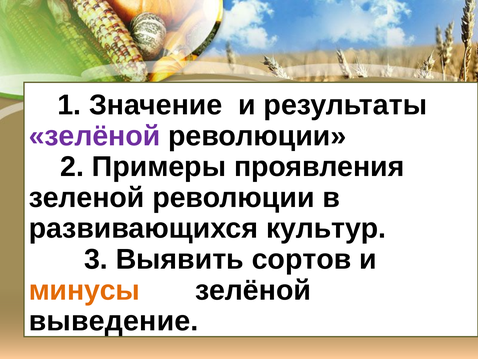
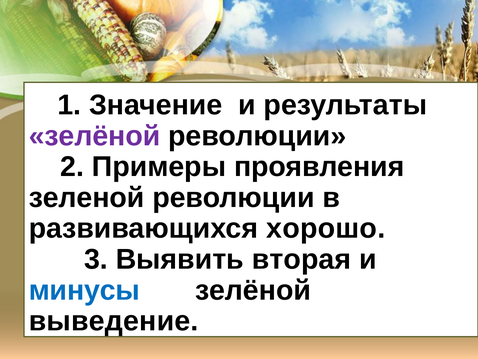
культур: культур -> хорошо (326, 228)
сортов: сортов -> вторая (301, 259)
минусы colour: orange -> blue (84, 290)
